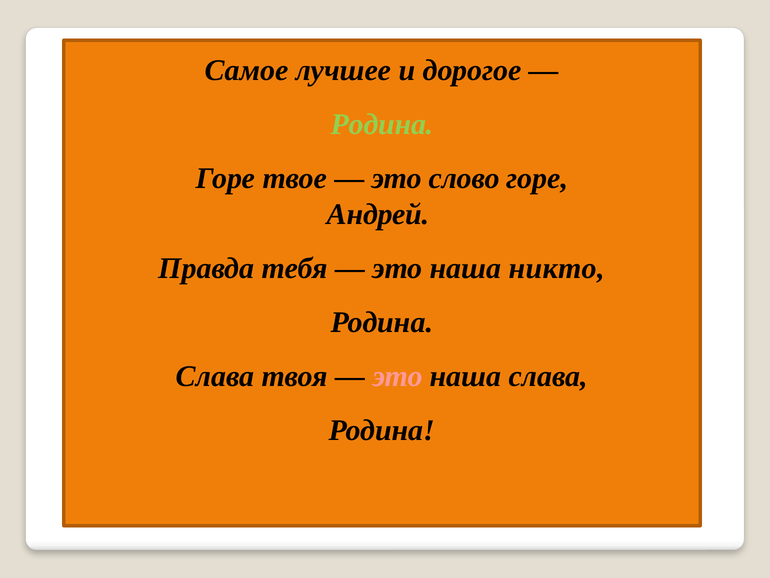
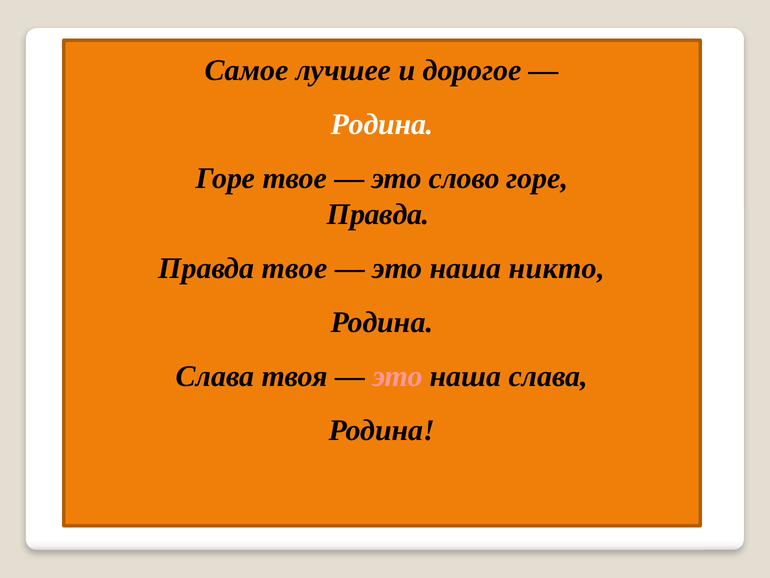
Родина colour: light green -> white (382, 124)
Андрей: Андрей -> Правда (378, 214)
Правда тебя: тебя -> твое (294, 268)
